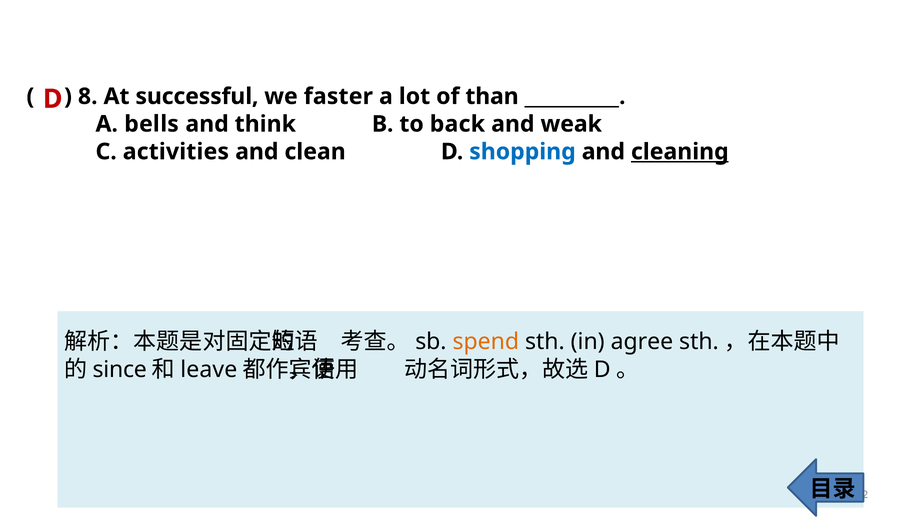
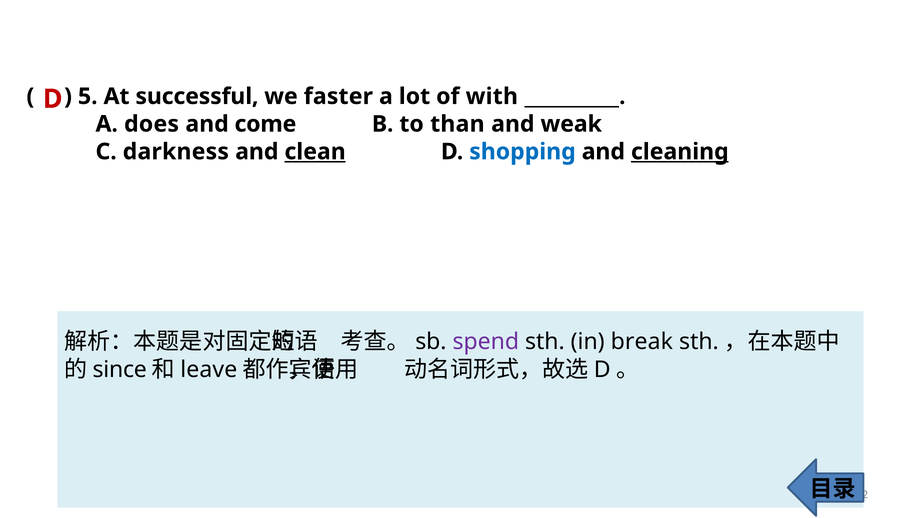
8: 8 -> 5 (88, 96)
than: than -> with (492, 96)
bells: bells -> does (152, 124)
think: think -> come (265, 124)
back: back -> than (457, 124)
activities: activities -> darkness (176, 152)
clean underline: none -> present (315, 152)
spend colour: orange -> purple (486, 342)
agree: agree -> break (642, 342)
